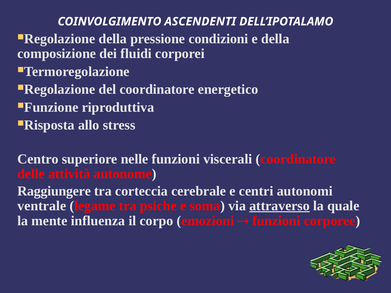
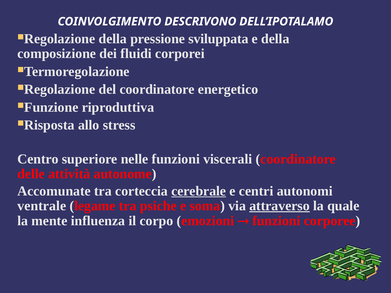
ASCENDENTI: ASCENDENTI -> DESCRIVONO (200, 22)
condizioni: condizioni -> sviluppata (218, 39)
Raggiungere: Raggiungere -> Accomunate (54, 191)
cerebrale underline: none -> present (199, 191)
